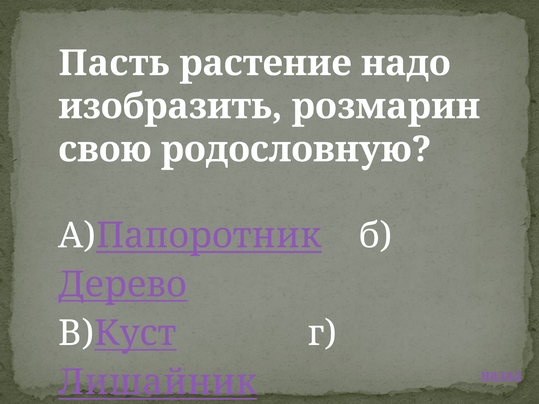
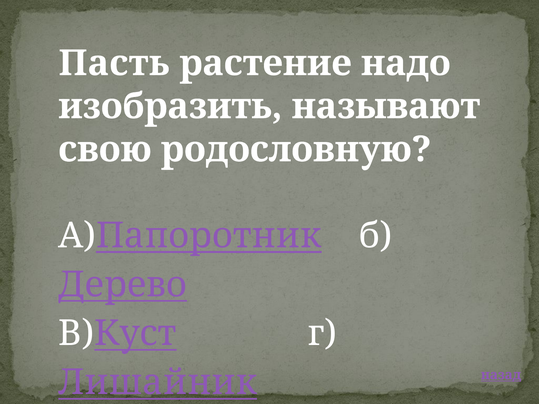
розмарин: розмарин -> называют (386, 106)
